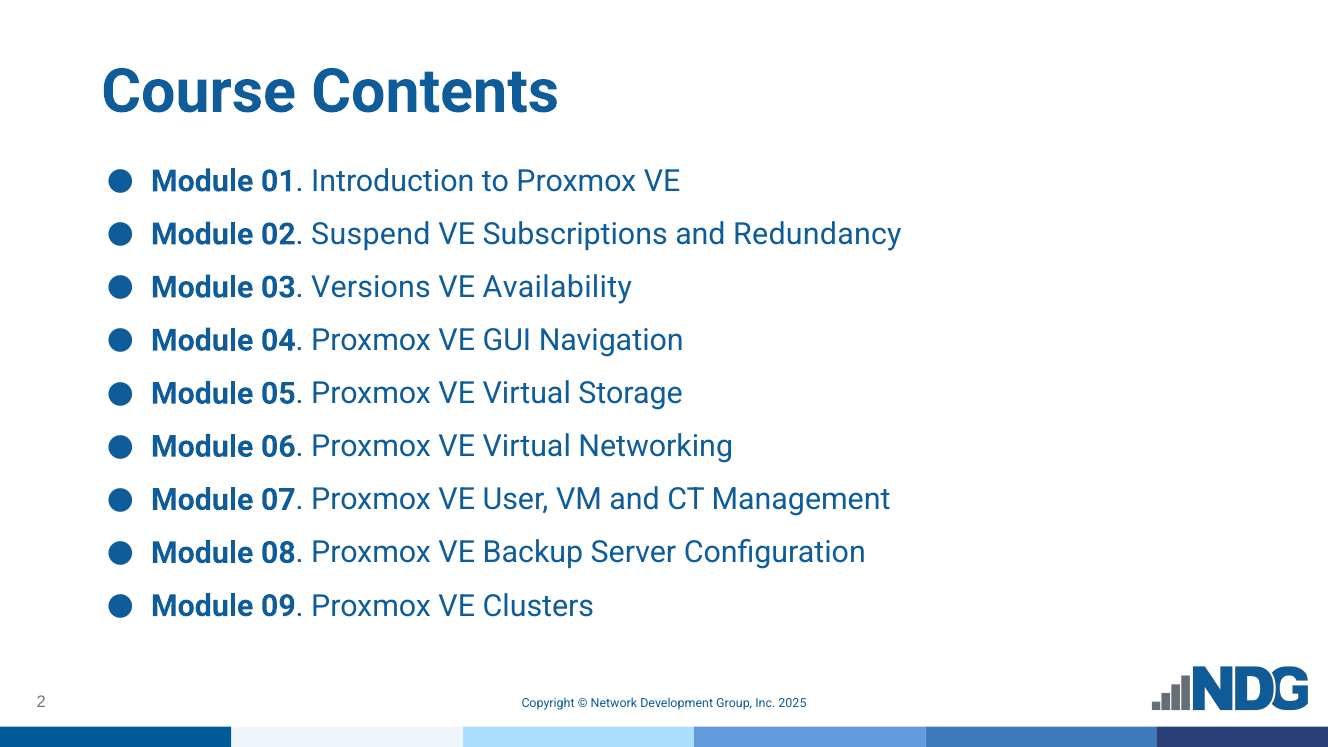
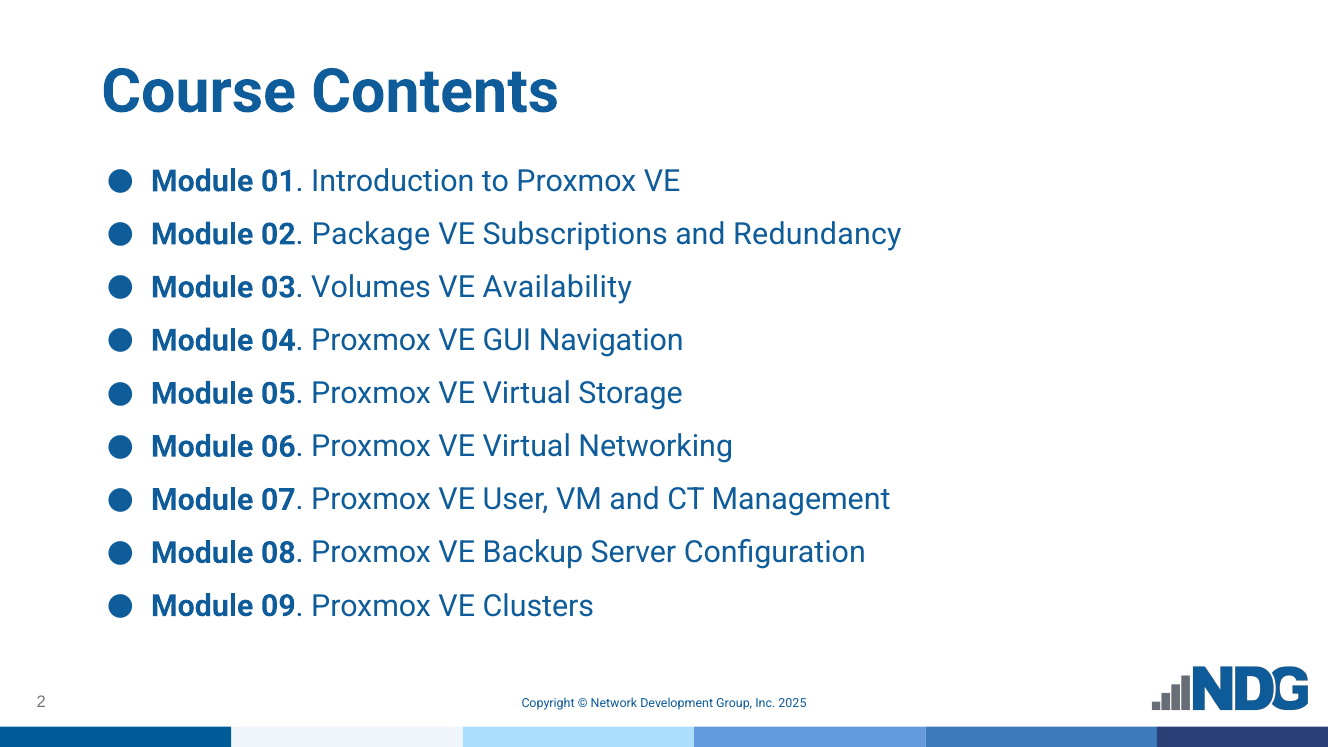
Suspend: Suspend -> Package (371, 234)
Versions: Versions -> Volumes (371, 287)
